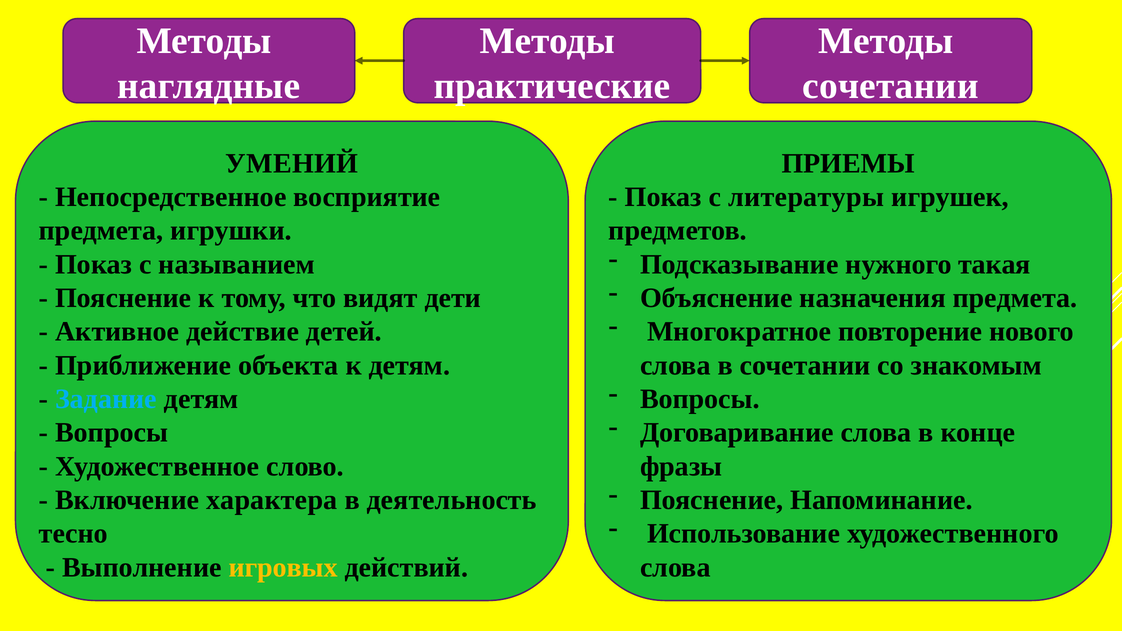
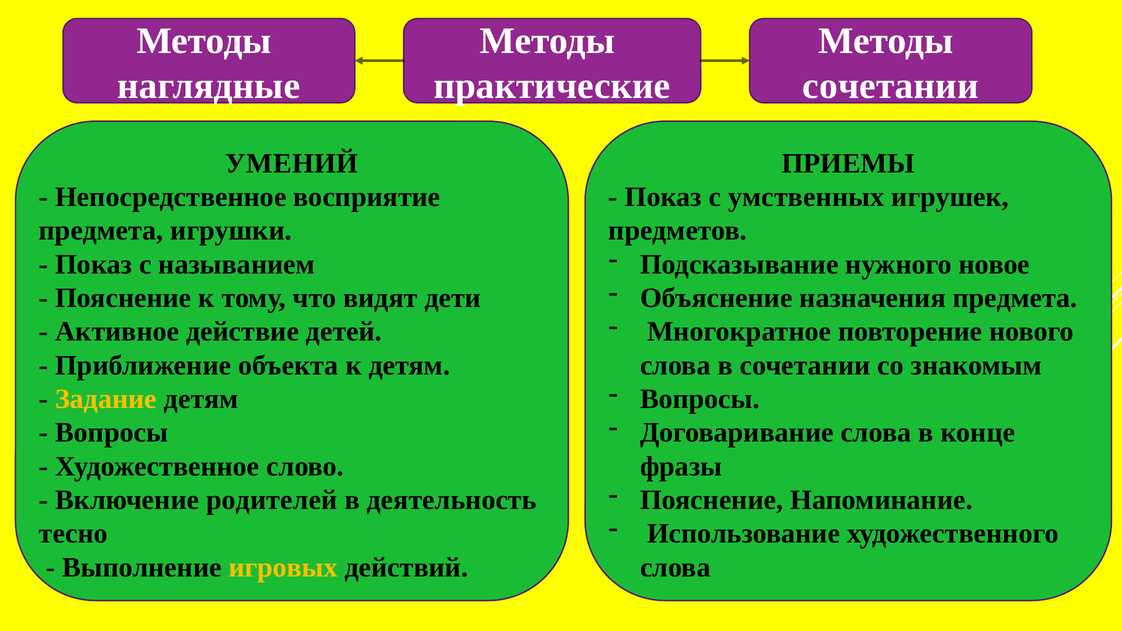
литературы: литературы -> умственных (806, 197)
такая: такая -> новое (994, 264)
Задание colour: light blue -> yellow (106, 399)
характера: характера -> родителей (272, 500)
